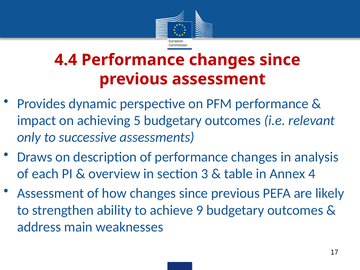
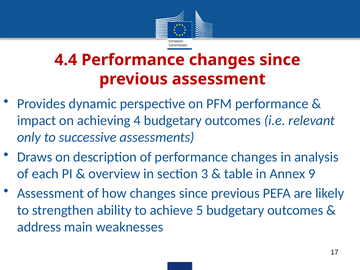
5: 5 -> 4 (137, 120)
4: 4 -> 9 (312, 174)
9: 9 -> 5 (200, 210)
